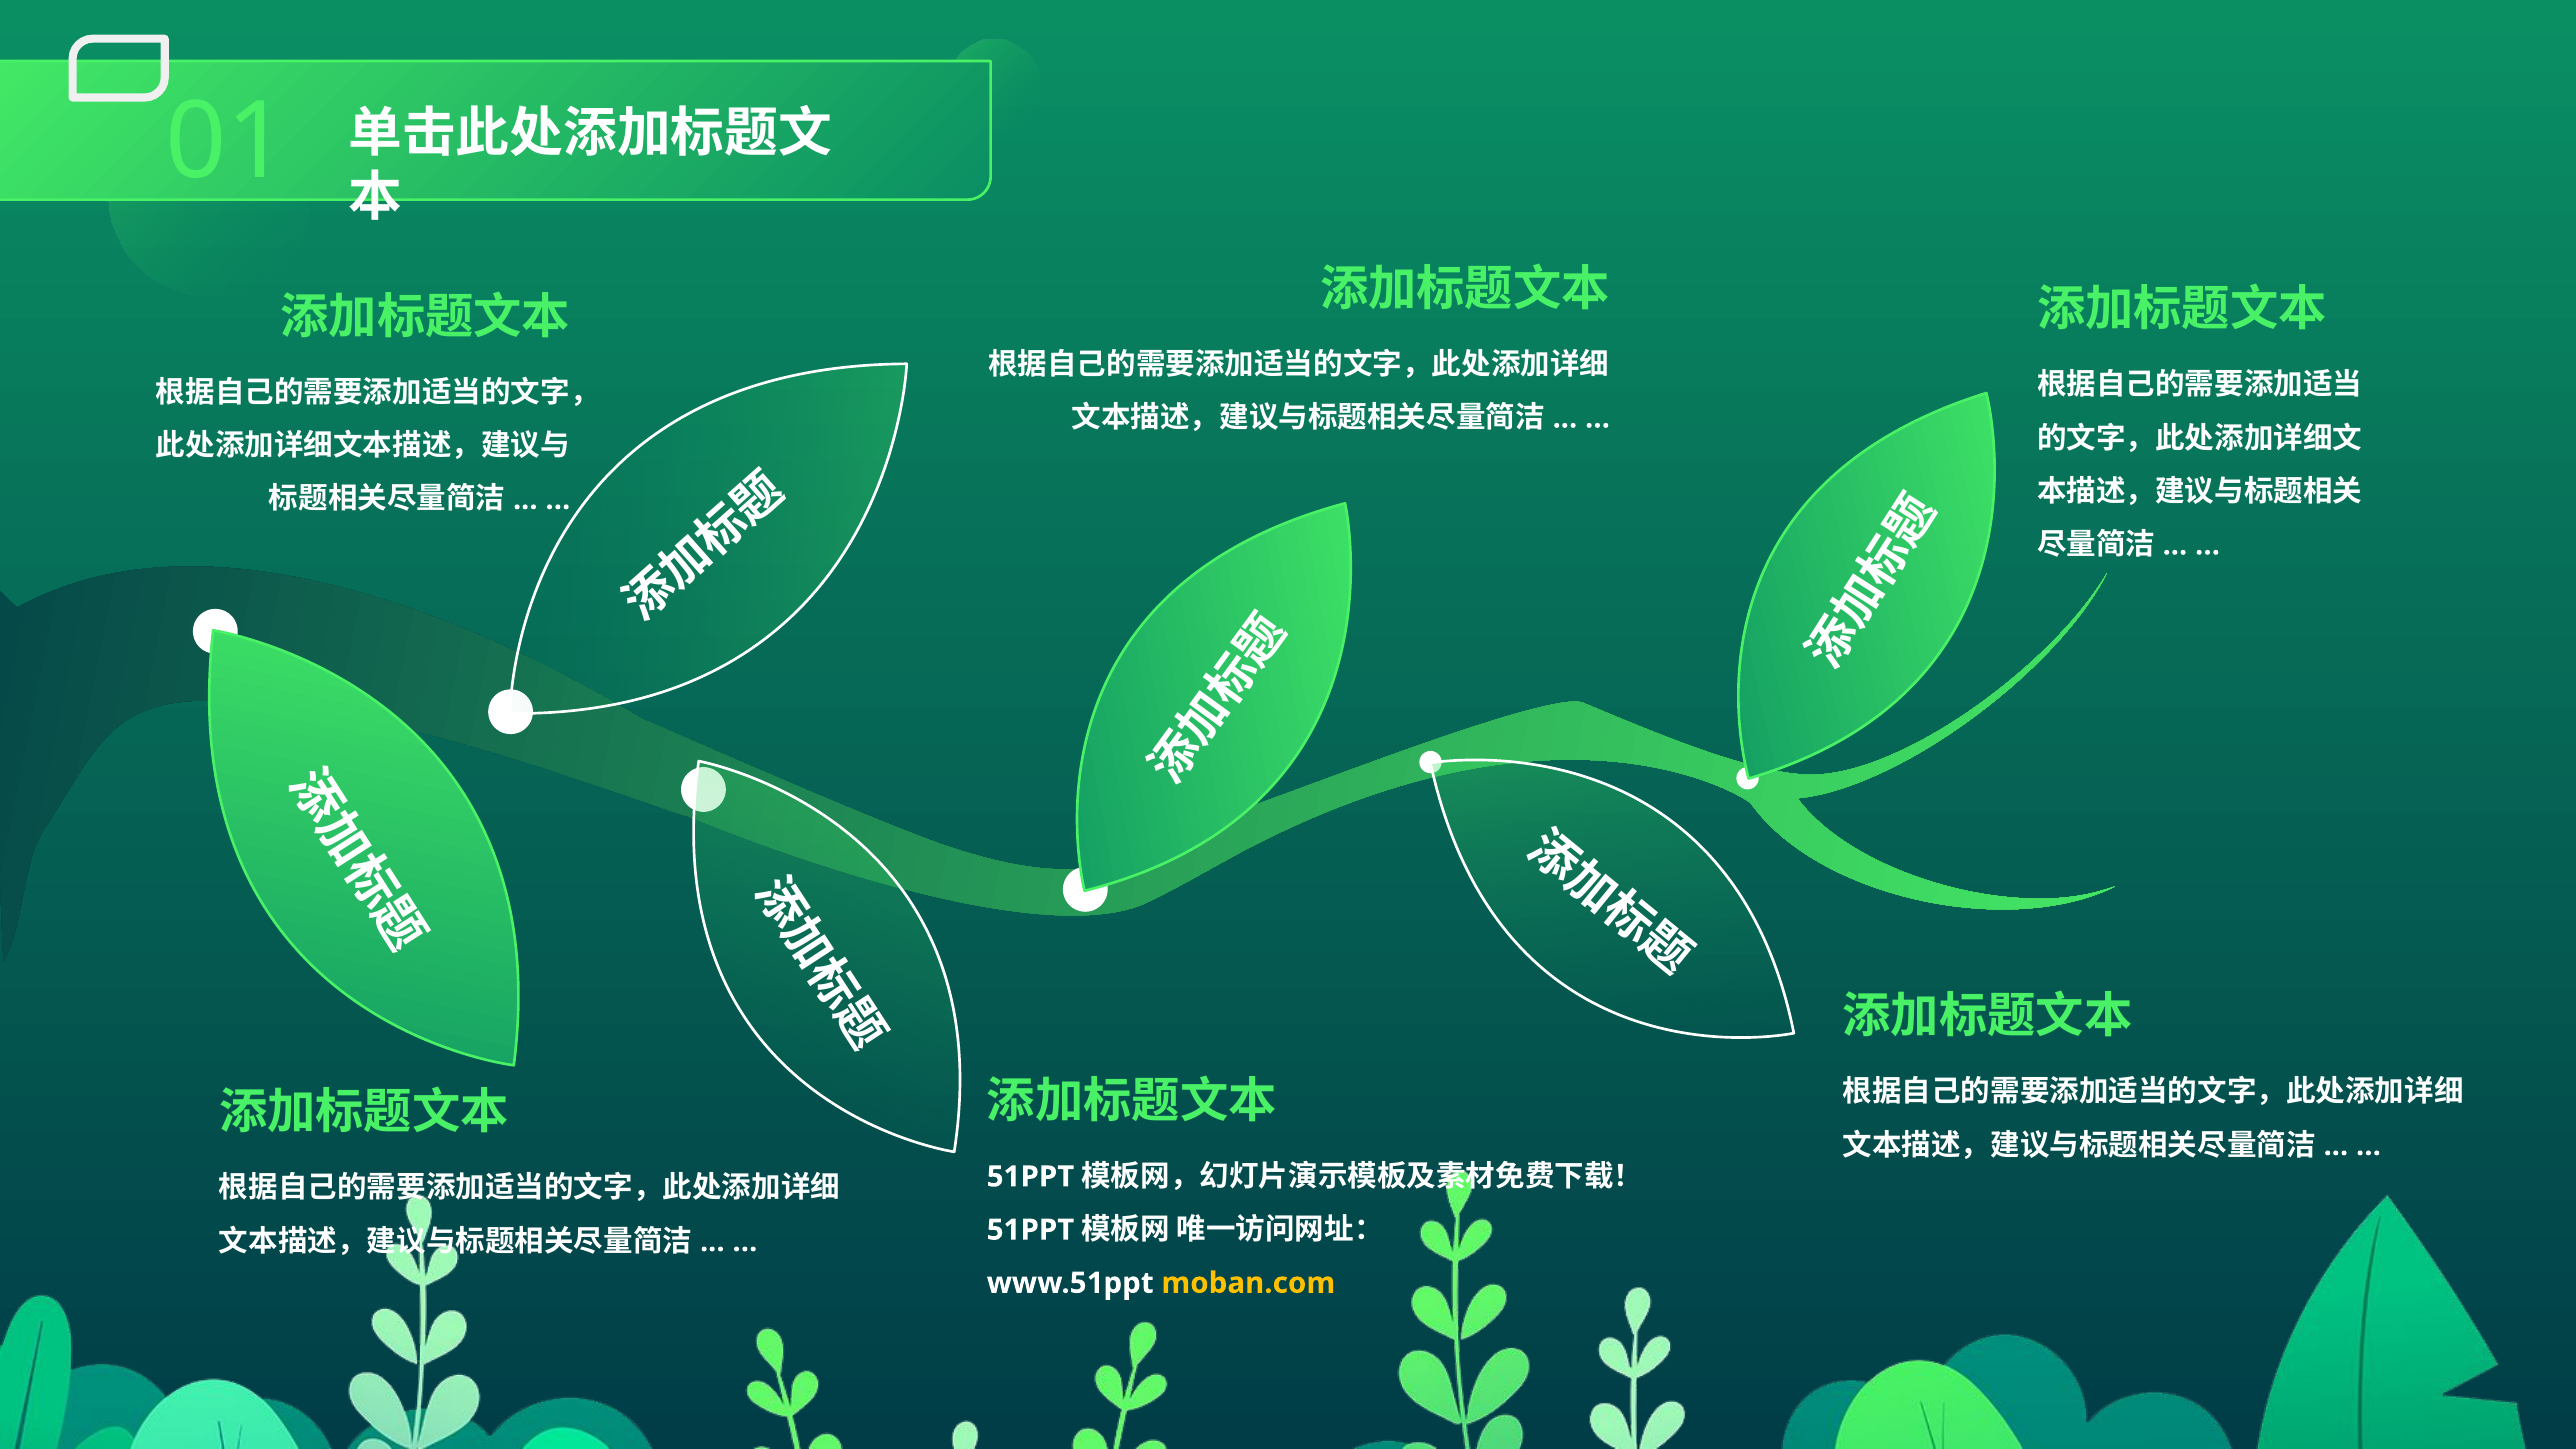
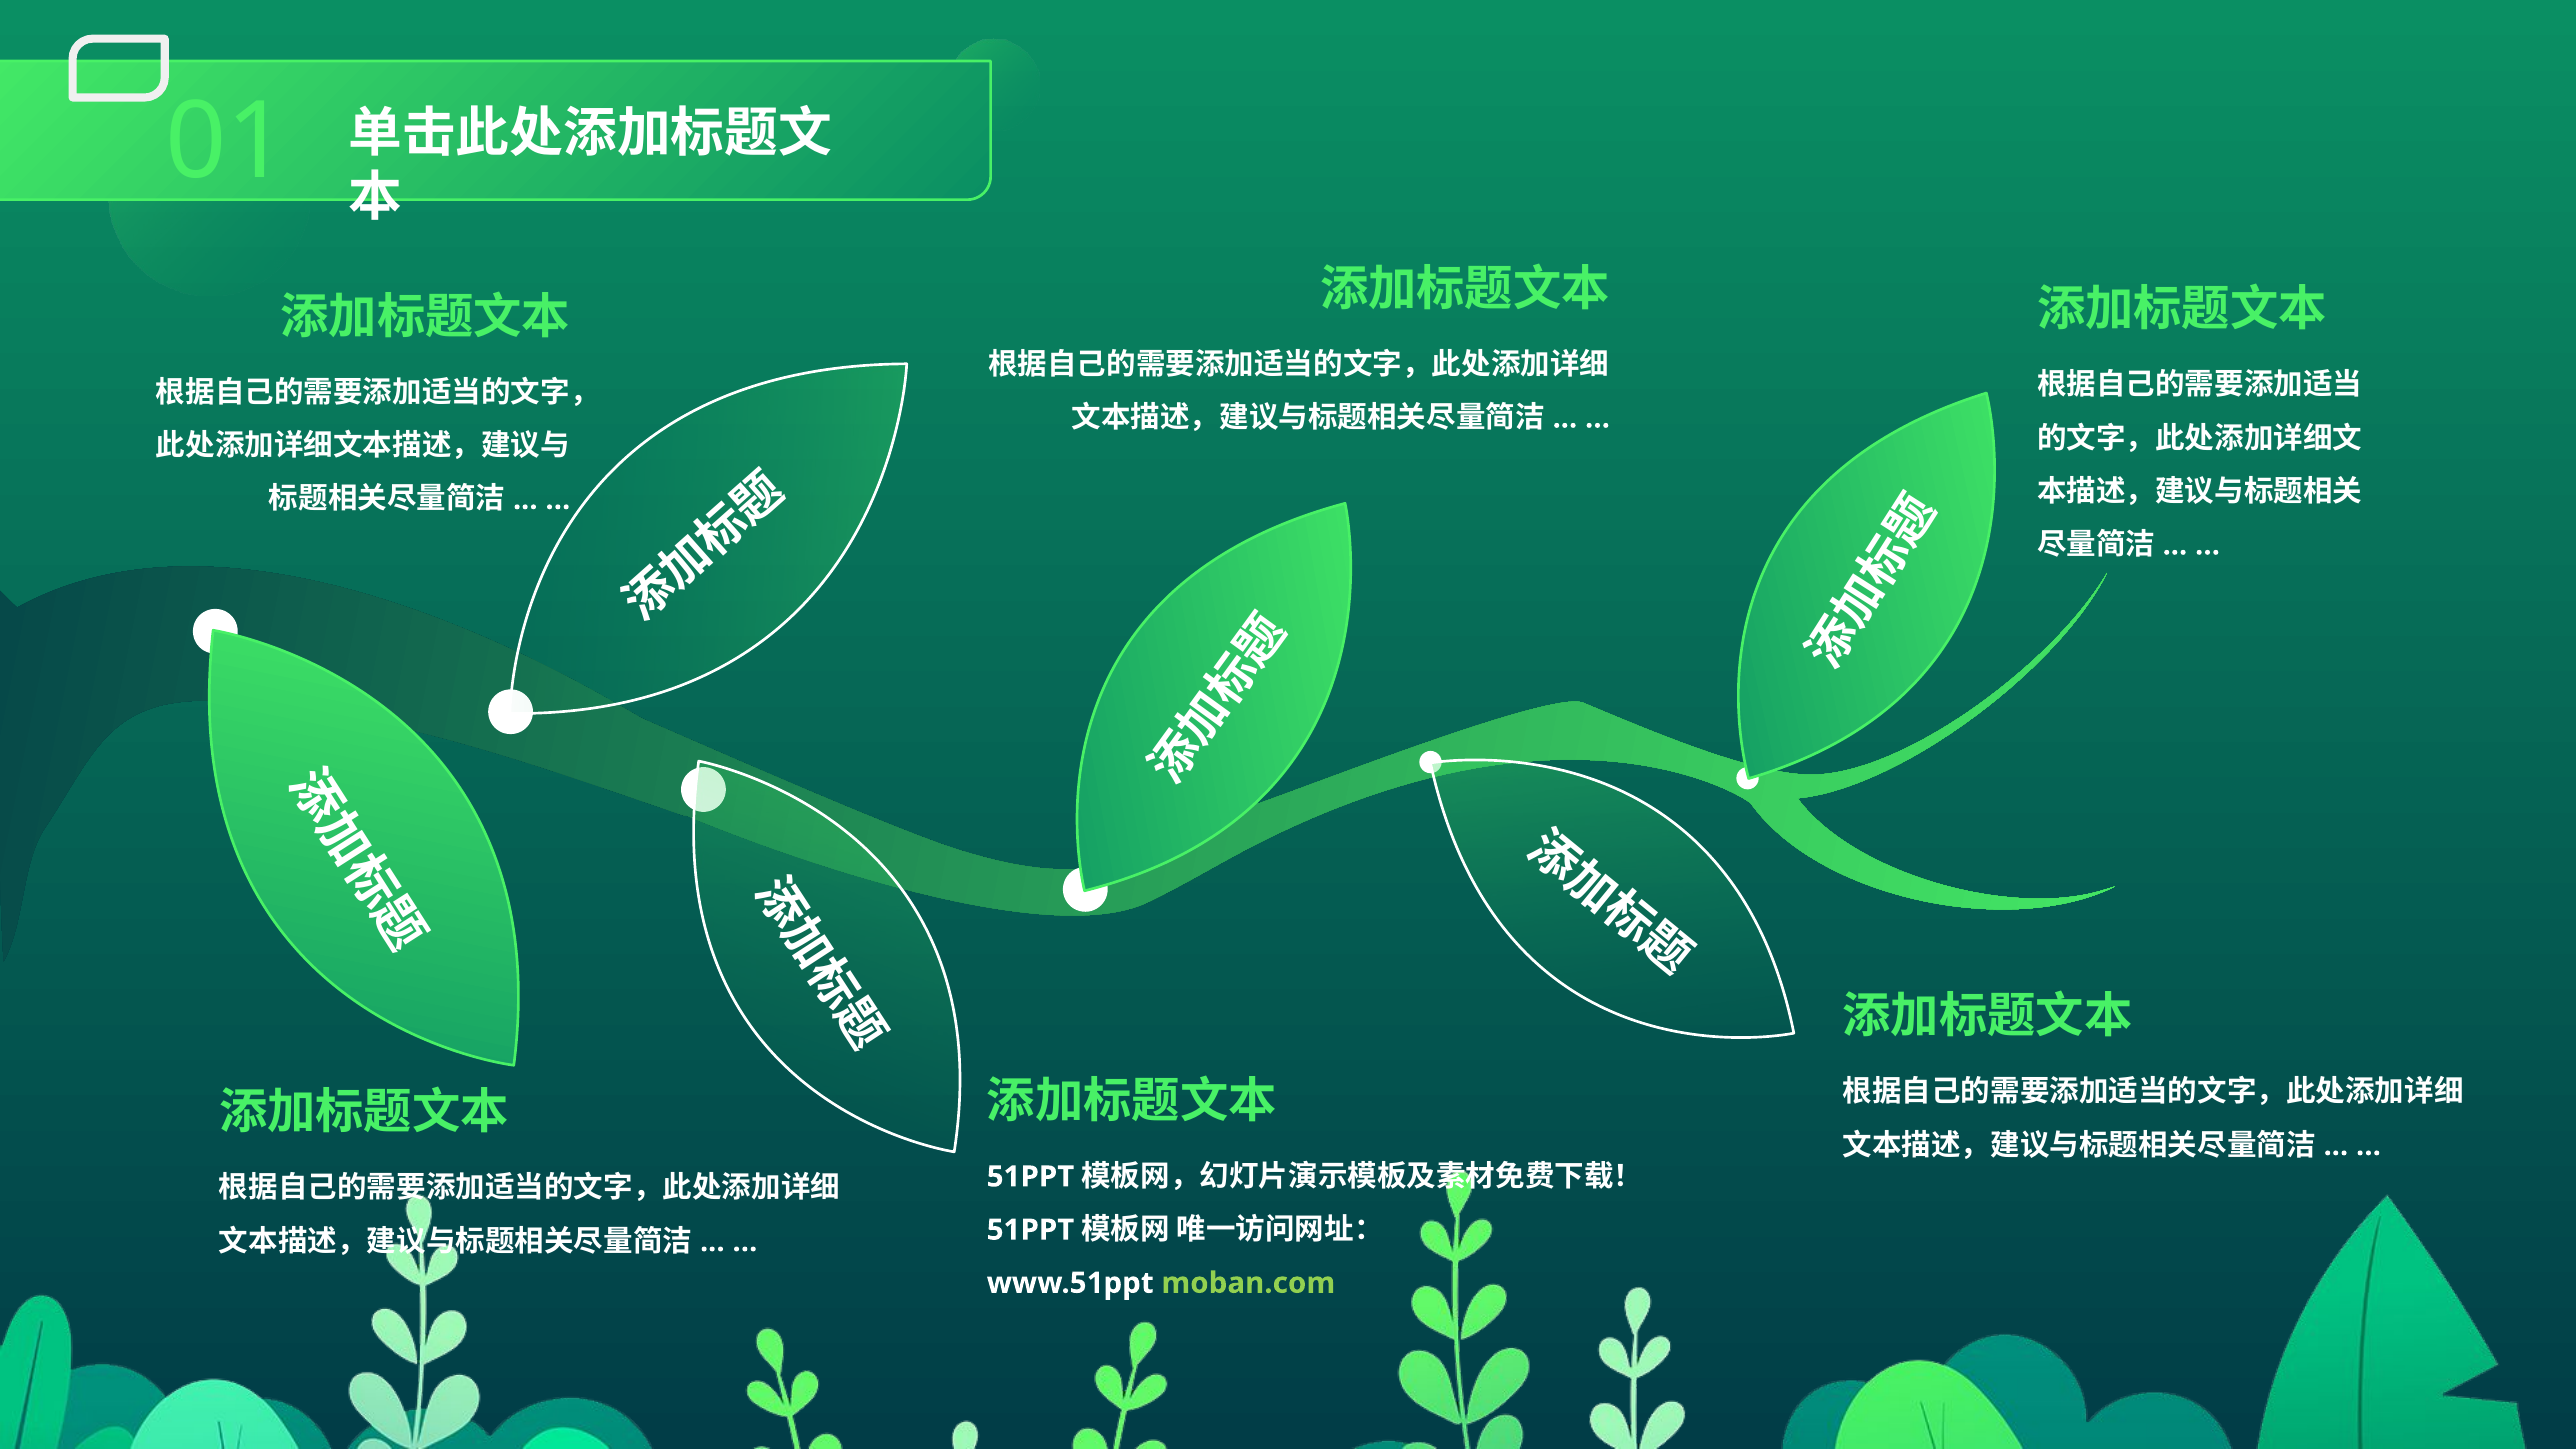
moban.com colour: yellow -> light green (1248, 1283)
